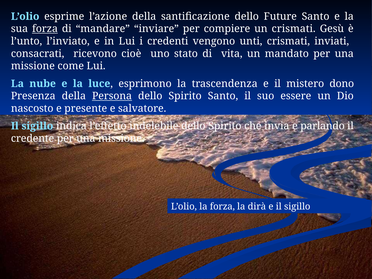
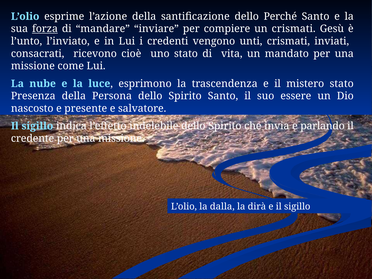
Future: Future -> Perché (280, 16)
mistero dono: dono -> stato (342, 84)
Persona underline: present -> none (112, 96)
la forza: forza -> dalla (222, 206)
